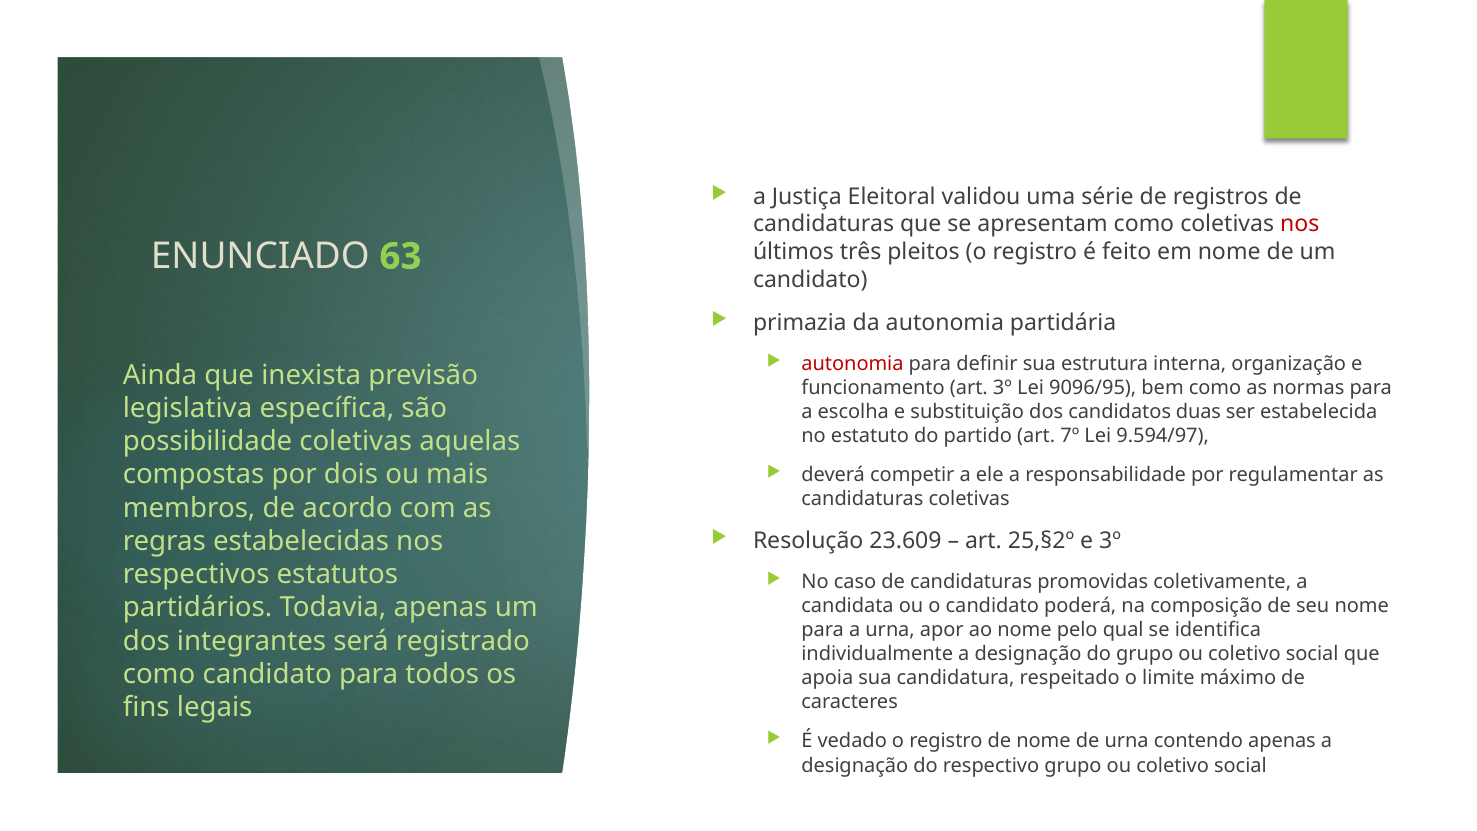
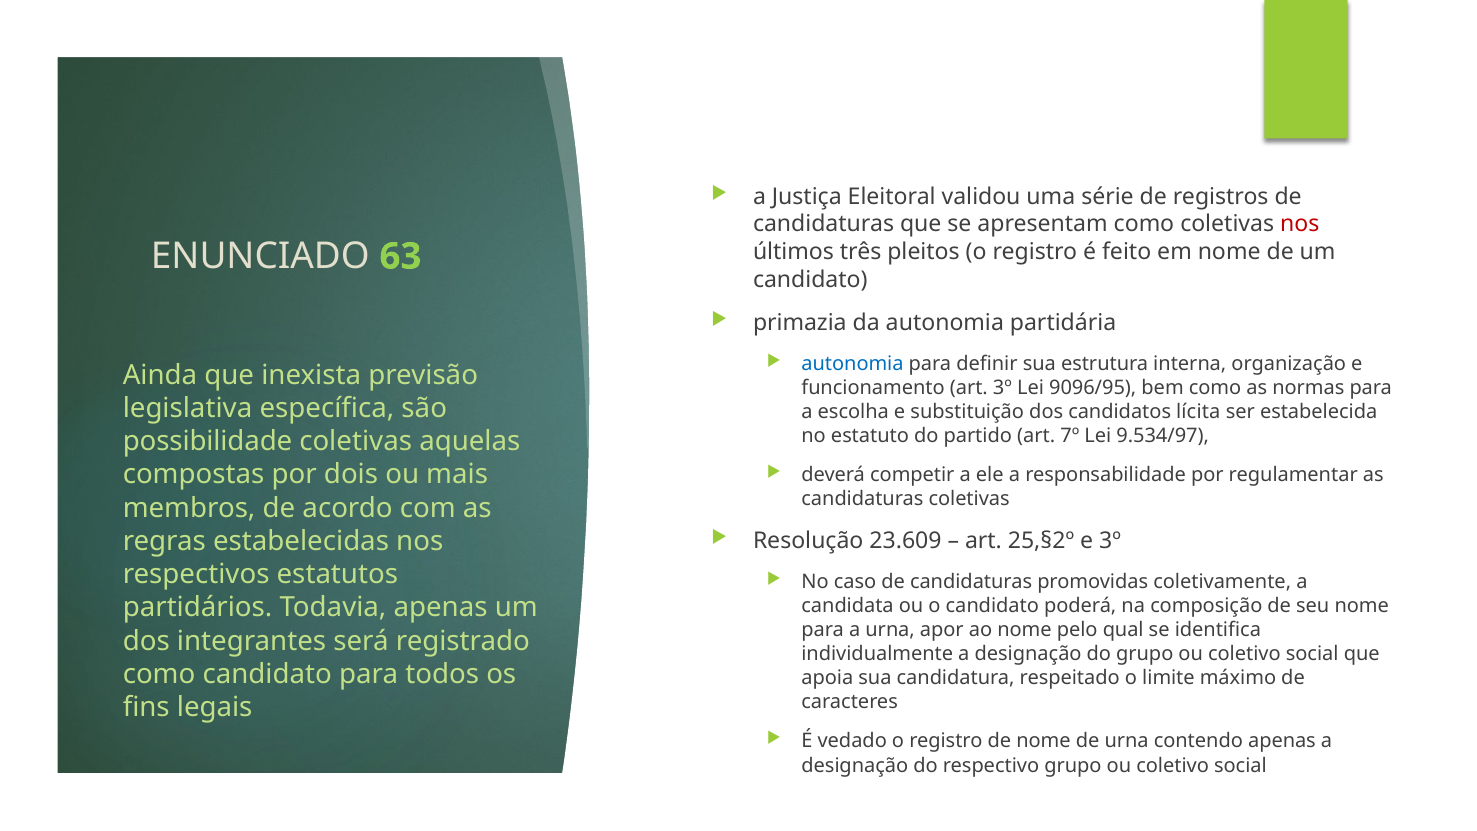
autonomia colour: red -> blue (853, 364)
duas: duas -> lícita (1198, 412)
9.594/97: 9.594/97 -> 9.534/97 (1163, 436)
